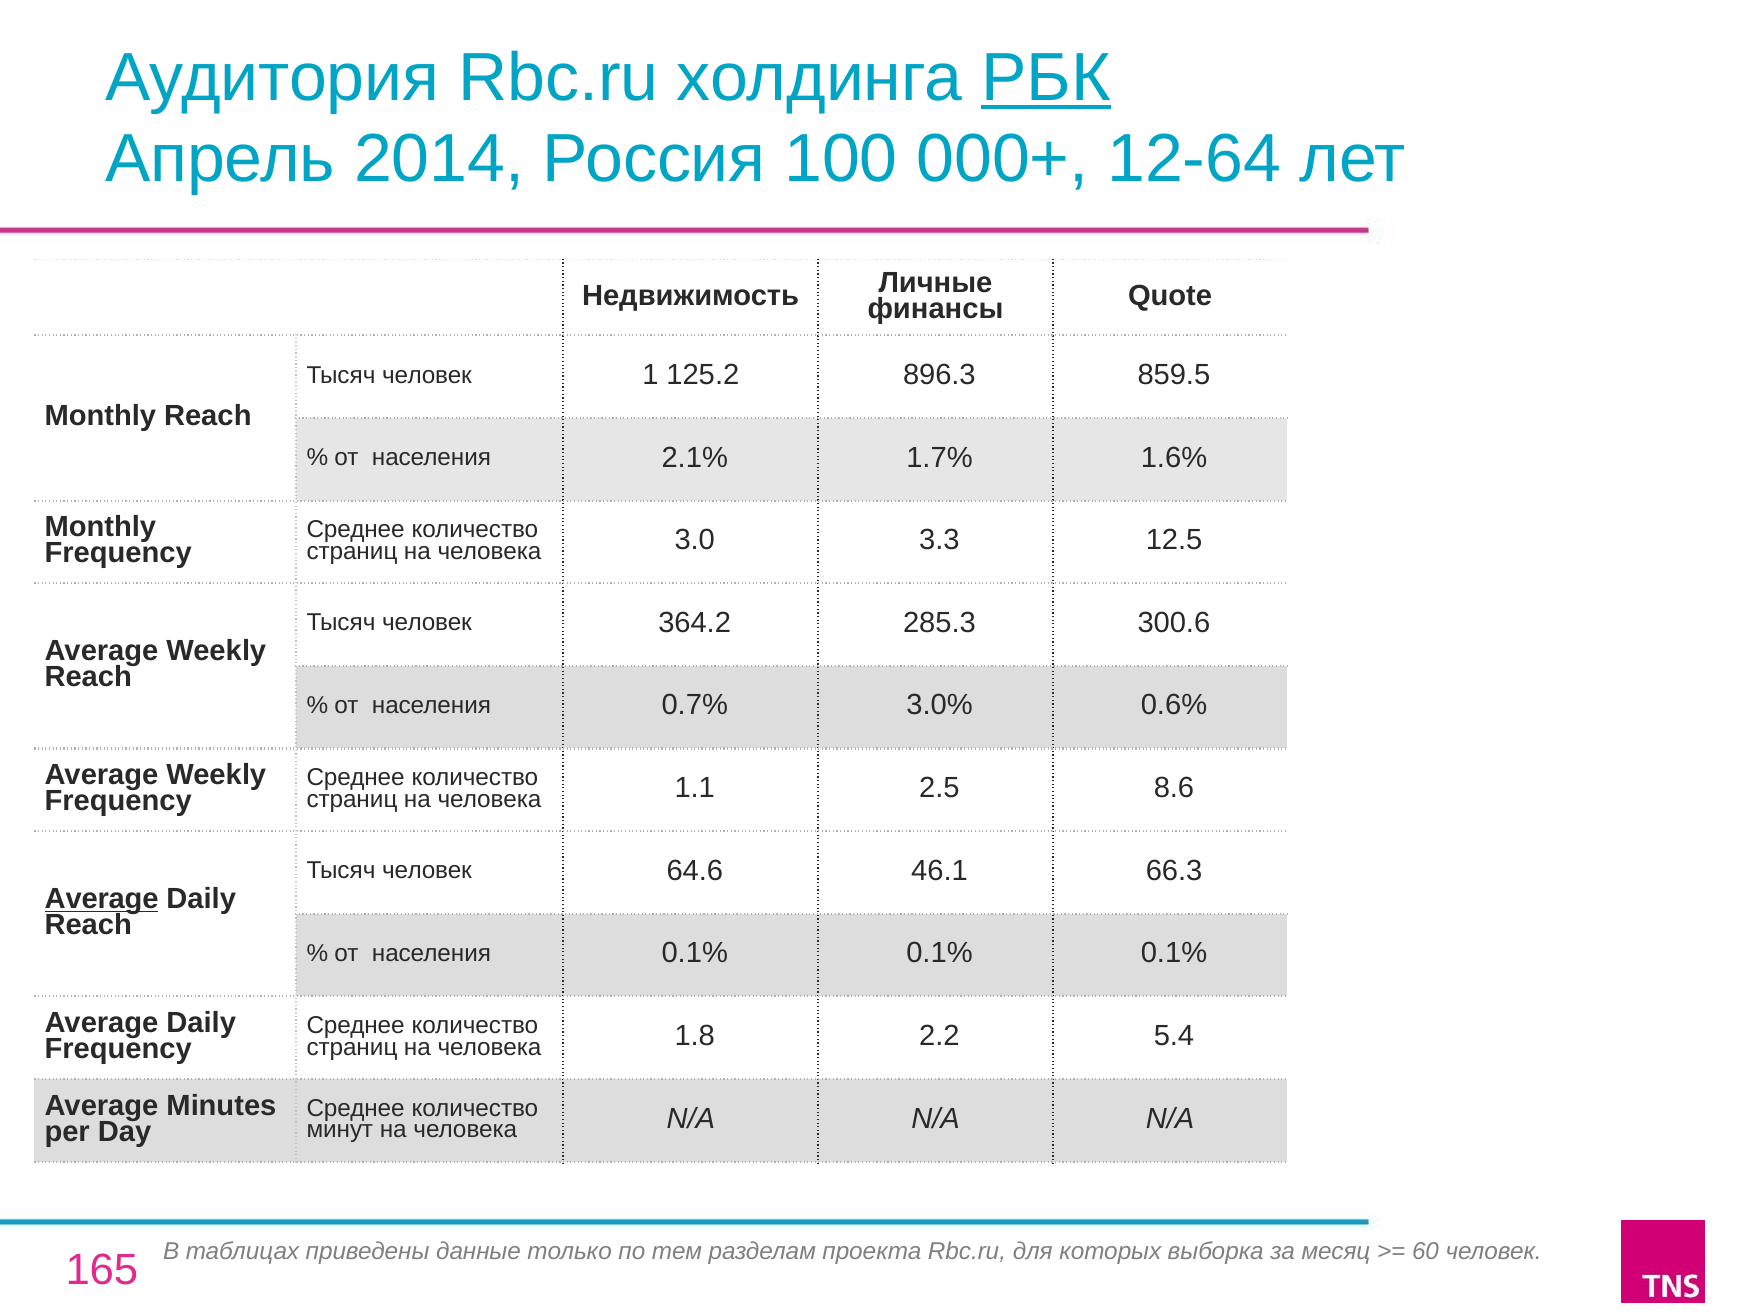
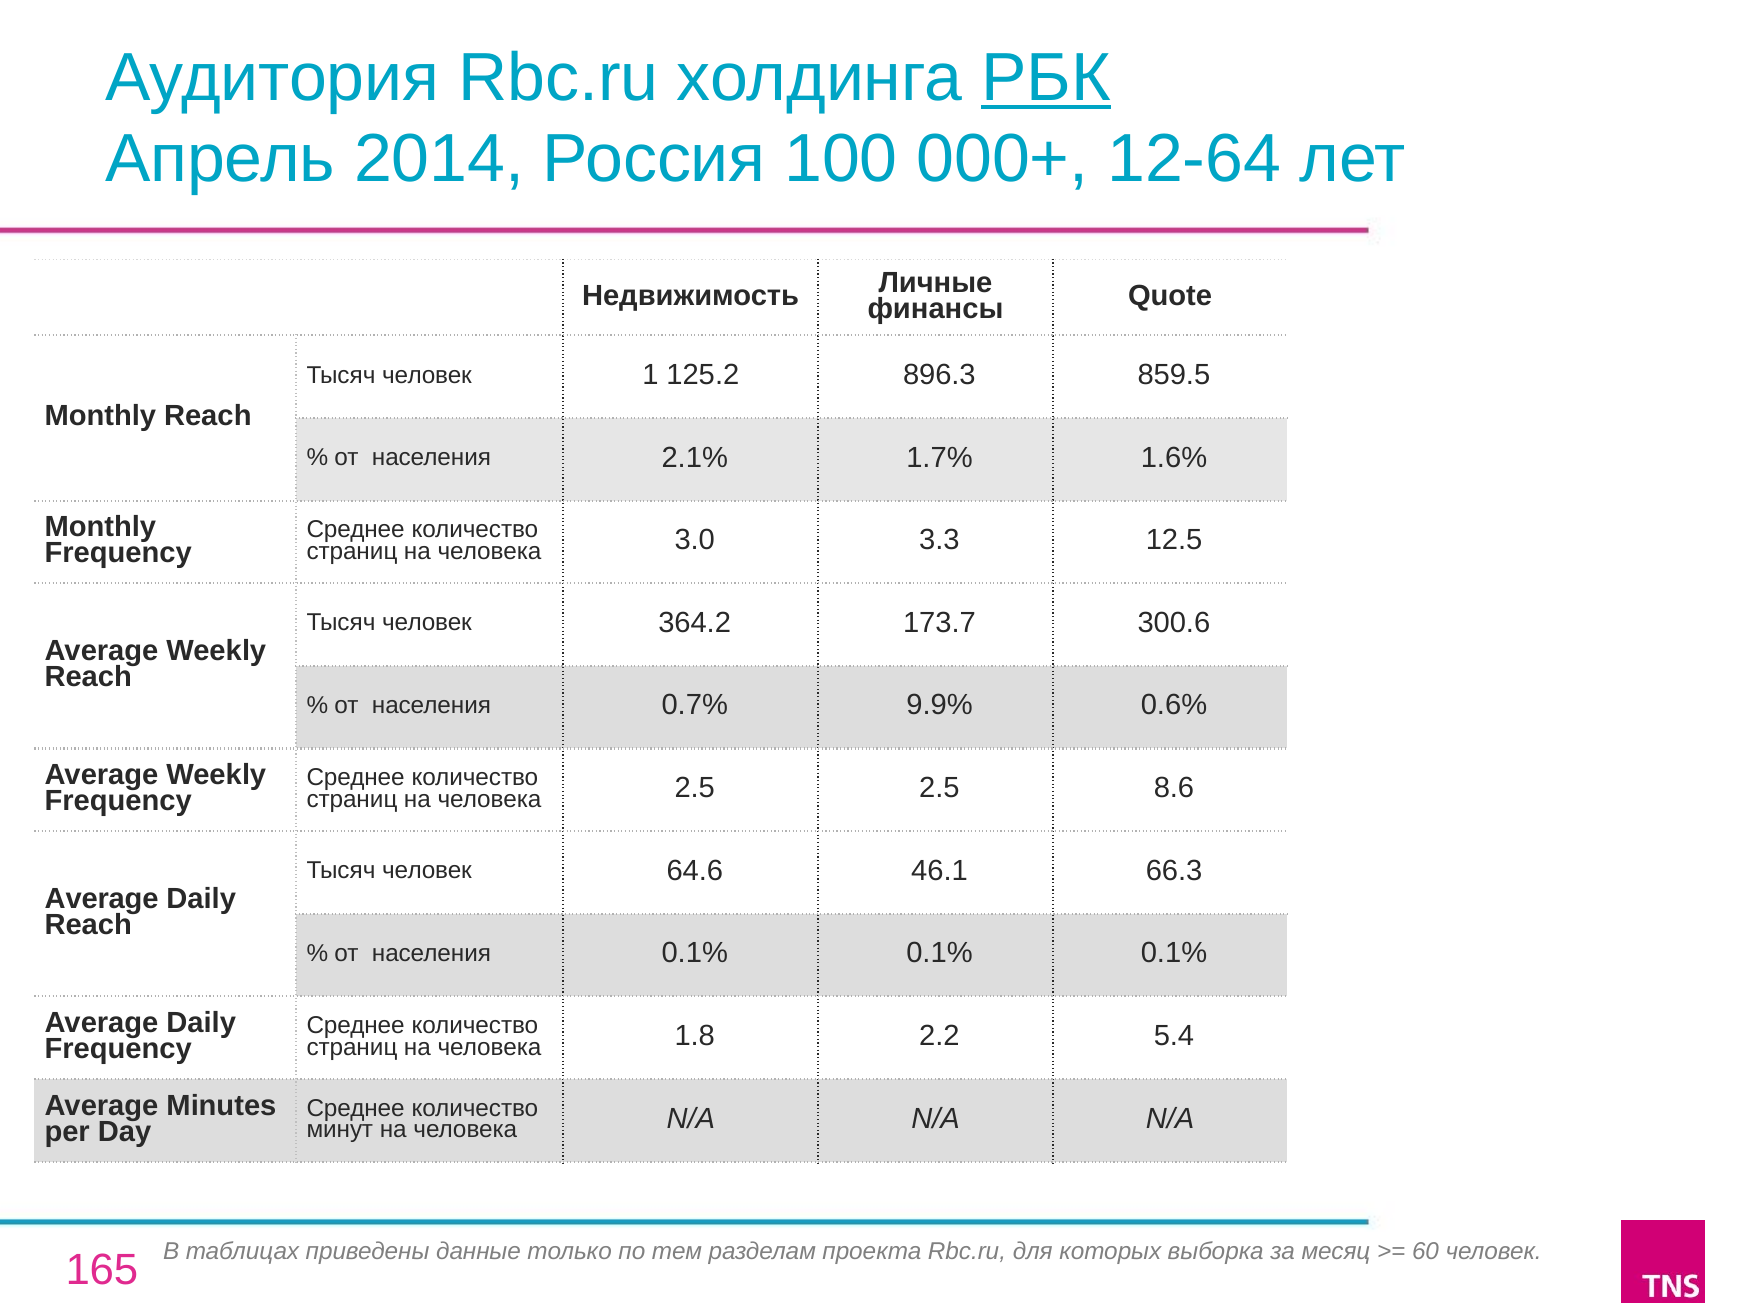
285.3: 285.3 -> 173.7 (939, 623)
3.0%: 3.0% -> 9.9% (940, 706)
человека 1.1: 1.1 -> 2.5 (695, 788)
Average underline: present -> none (102, 899)
